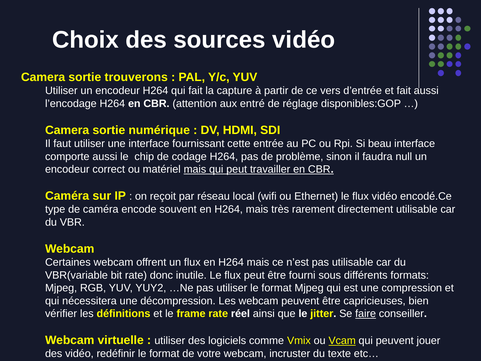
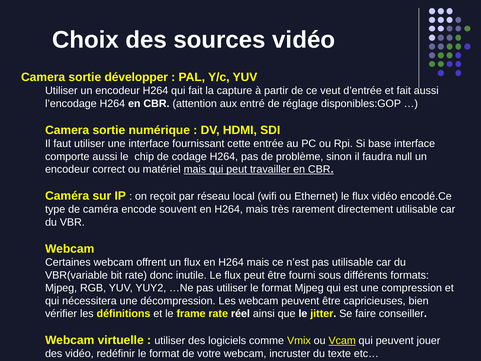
trouverons: trouverons -> développer (136, 77)
vers: vers -> veut (330, 91)
beau: beau -> base (380, 144)
faire underline: present -> none (366, 313)
